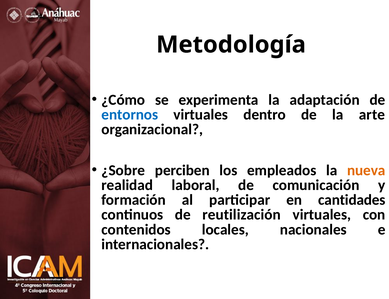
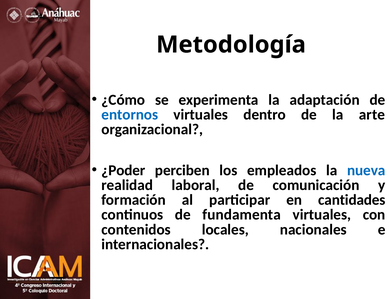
¿Sobre: ¿Sobre -> ¿Poder (123, 170)
nueva colour: orange -> blue (366, 170)
reutilización: reutilización -> fundamenta (242, 215)
